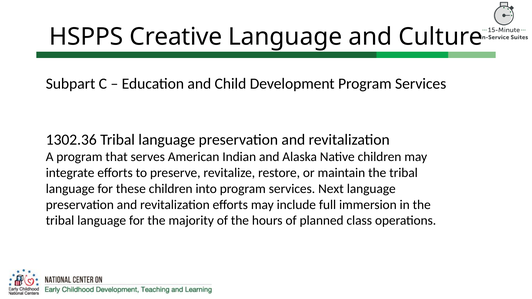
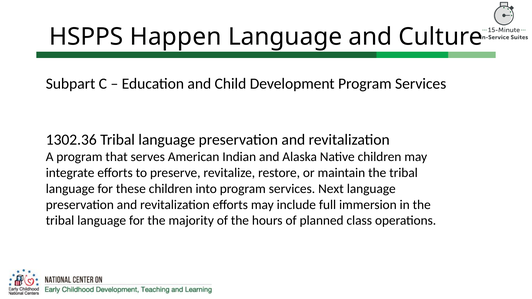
Creative: Creative -> Happen (176, 37)
